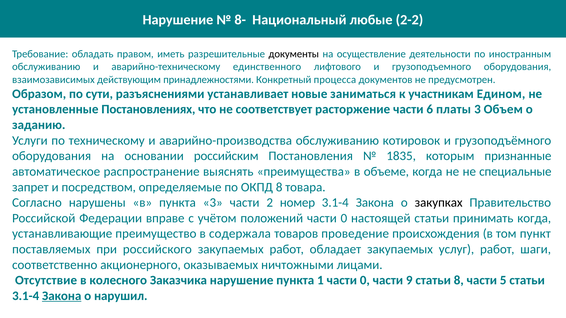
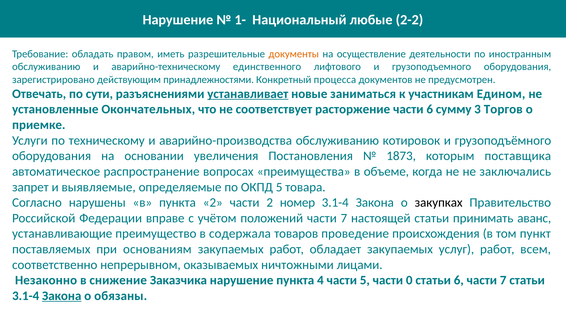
8-: 8- -> 1- (240, 20)
документы colour: black -> orange (294, 54)
взаимозависимых: взаимозависимых -> зарегистрировано (53, 80)
Образом: Образом -> Отвечать (39, 94)
устанавливает underline: none -> present (248, 94)
Постановлениях: Постановлениях -> Окончательных (148, 109)
платы: платы -> сумму (454, 109)
Объем: Объем -> Торгов (503, 109)
заданию: заданию -> приемке (39, 125)
российским: российским -> увеличения (226, 156)
1835: 1835 -> 1873 (401, 156)
признанные: признанные -> поставщика (518, 156)
выяснять: выяснять -> вопросах (228, 172)
специальные: специальные -> заключались (515, 172)
посредством: посредством -> выявляемые (99, 187)
ОКПД 8: 8 -> 5 (279, 187)
пункта 3: 3 -> 2 (213, 203)
положений части 0: 0 -> 7 (344, 218)
принимать когда: когда -> аванс (534, 218)
российского: российского -> основаниям (157, 250)
шаги: шаги -> всем (536, 250)
акционерного: акционерного -> непрерывном (140, 265)
Отсутствие: Отсутствие -> Незаконно (46, 281)
колесного: колесного -> снижение (118, 281)
1: 1 -> 4 (320, 281)
0: 0 -> 5 (365, 281)
9: 9 -> 0 (409, 281)
статьи 8: 8 -> 6 (459, 281)
5: 5 -> 7 (503, 281)
нарушил: нарушил -> обязаны (121, 296)
